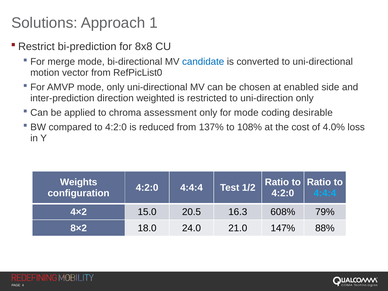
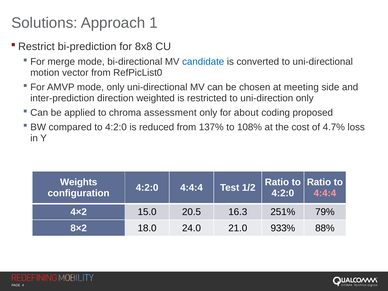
enabled: enabled -> meeting (301, 87)
for mode: mode -> about (246, 113)
desirable: desirable -> proposed (313, 113)
4.0%: 4.0% -> 4.7% (334, 127)
4:4:4 colour: light blue -> pink (325, 193)
608%: 608% -> 251% (283, 212)
147%: 147% -> 933% (283, 228)
